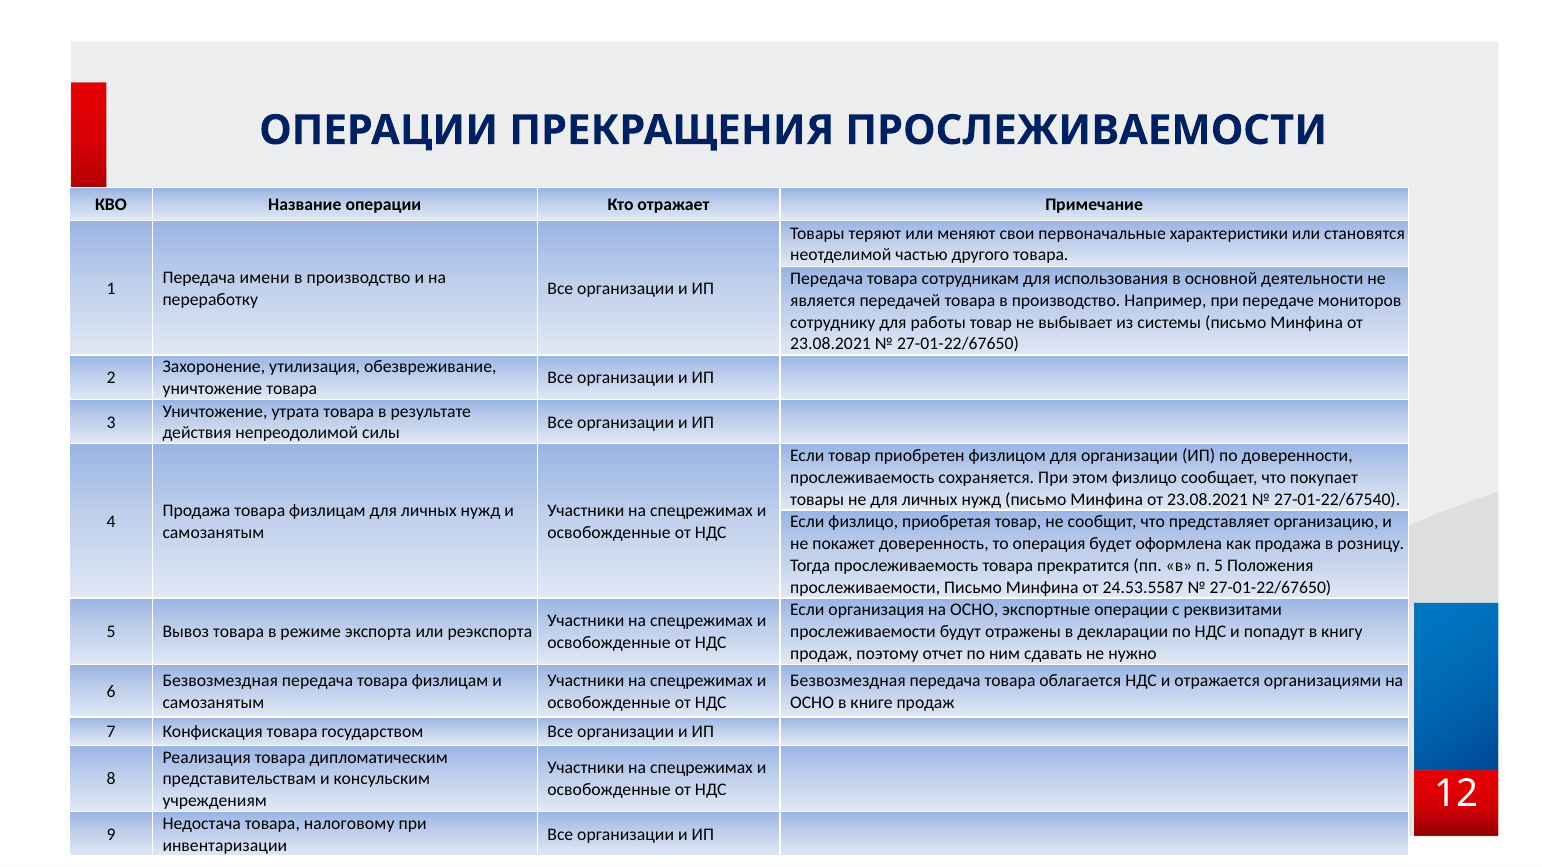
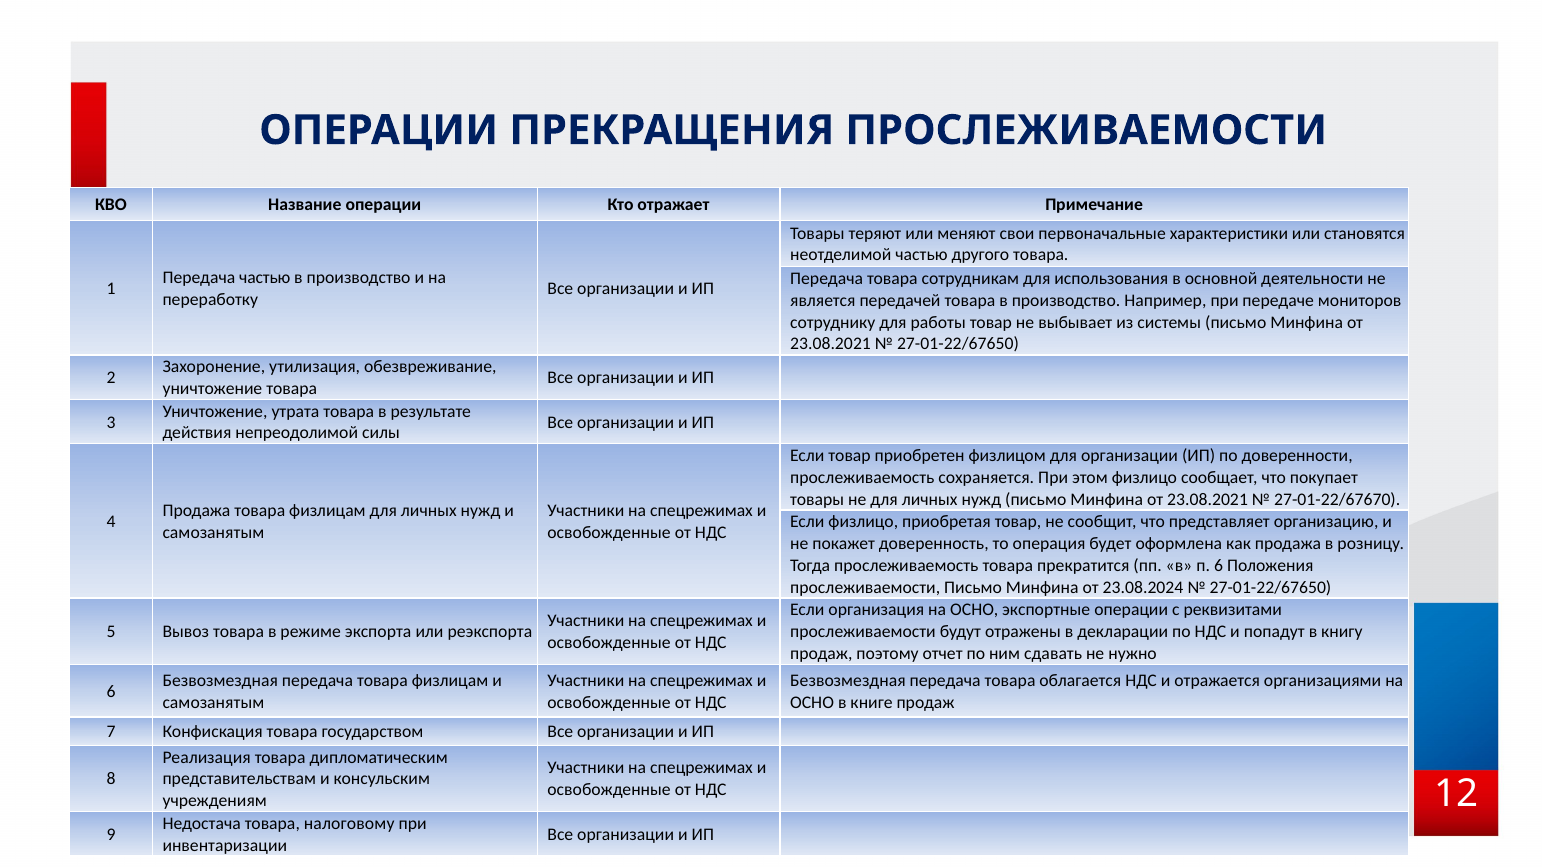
Передача имени: имени -> частью (265, 278)
27-01-22/67540: 27-01-22/67540 -> 27-01-22/67670 (1337, 500)
п 5: 5 -> 6 (1218, 566)
24.53.5587: 24.53.5587 -> 23.08.2024 (1143, 588)
